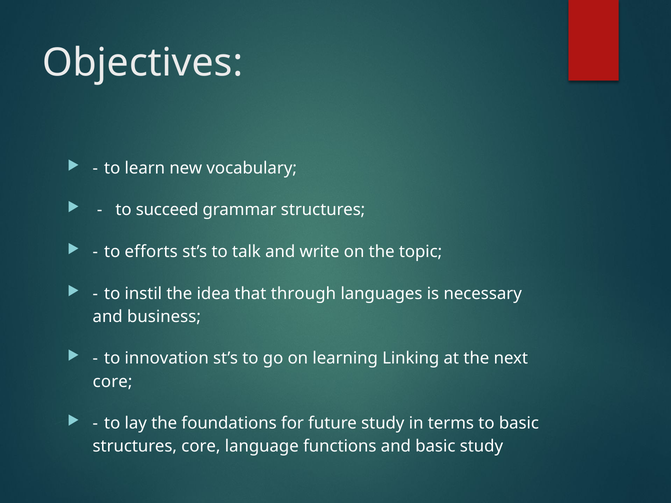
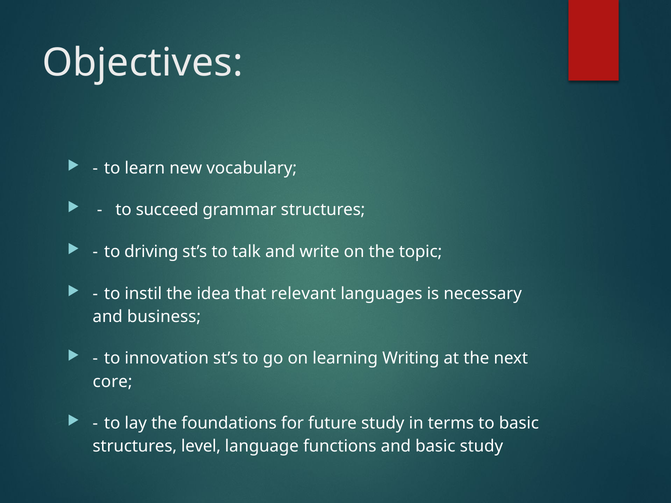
efforts: efforts -> driving (151, 252)
through: through -> relevant (303, 294)
Linking: Linking -> Writing (411, 359)
structures core: core -> level (201, 447)
